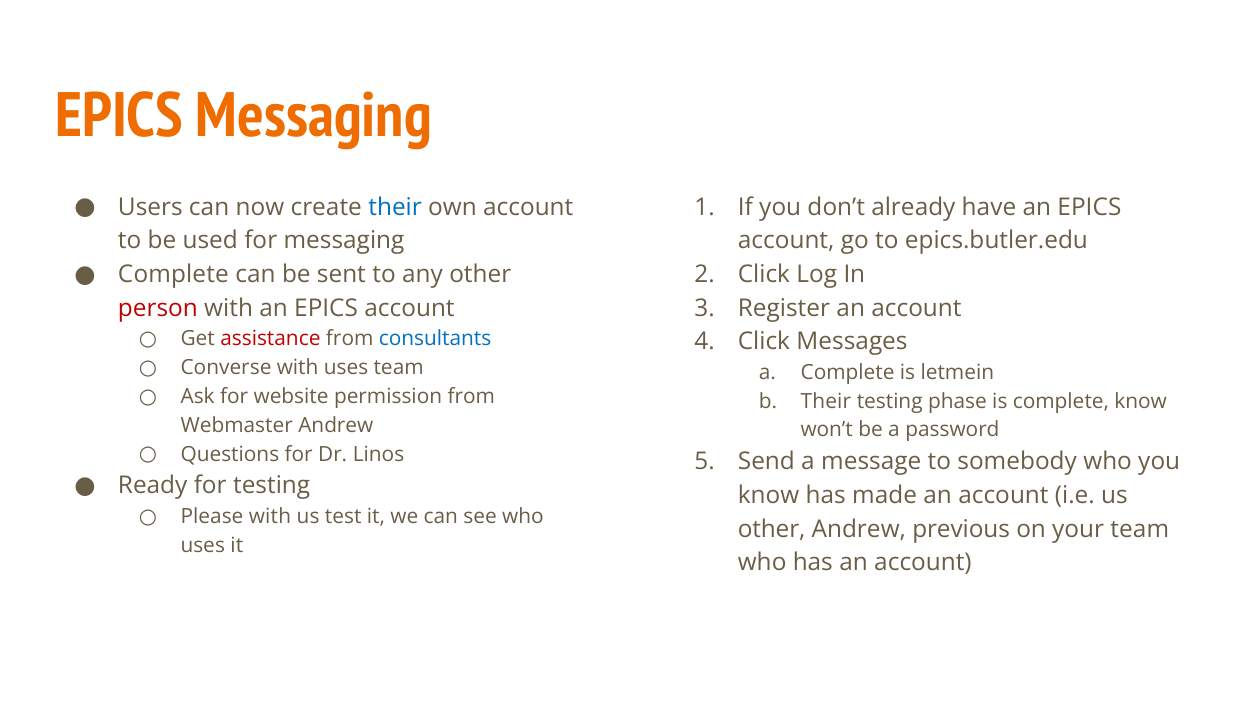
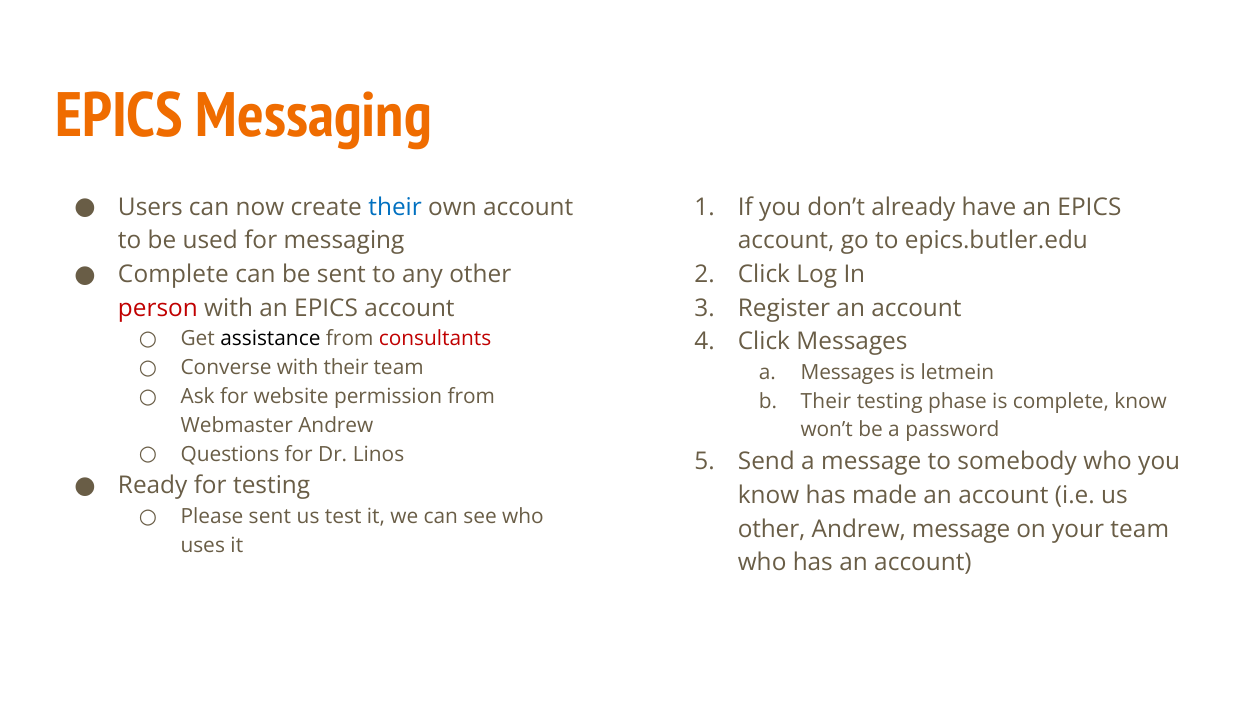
assistance colour: red -> black (270, 338)
consultants colour: blue -> red (435, 338)
with uses: uses -> their (346, 367)
a Complete: Complete -> Messages (848, 372)
Please with: with -> sent (270, 516)
Andrew previous: previous -> message (961, 529)
